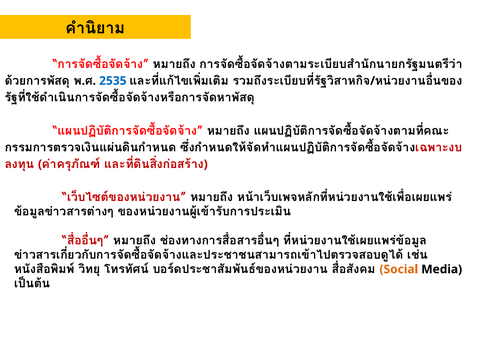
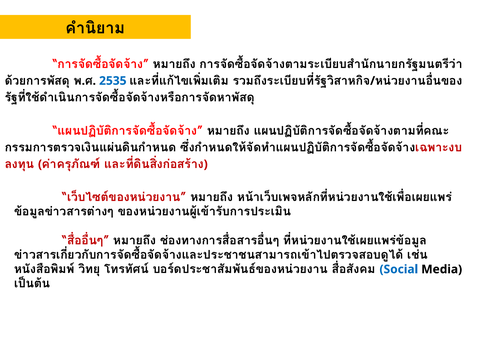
Social colour: orange -> blue (399, 269)
